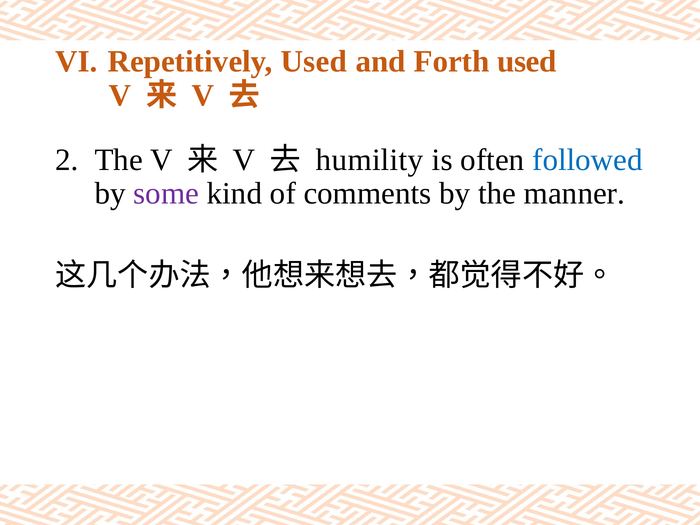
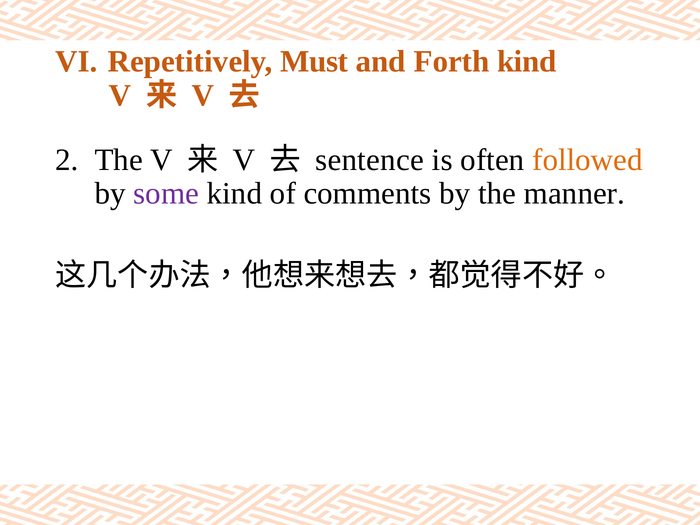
Repetitively Used: Used -> Must (314, 62)
Forth used: used -> kind (527, 62)
humility: humility -> sentence (370, 160)
followed colour: blue -> orange (587, 160)
